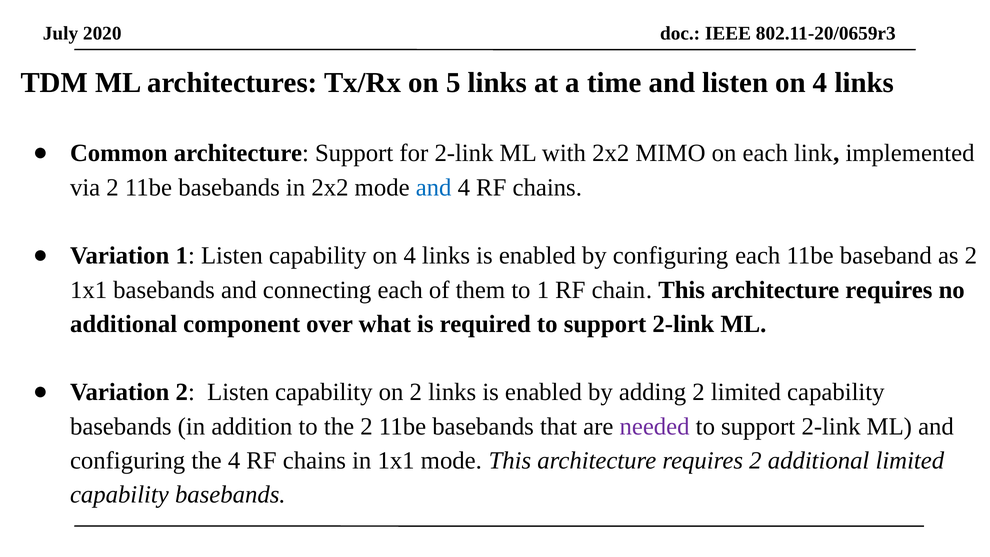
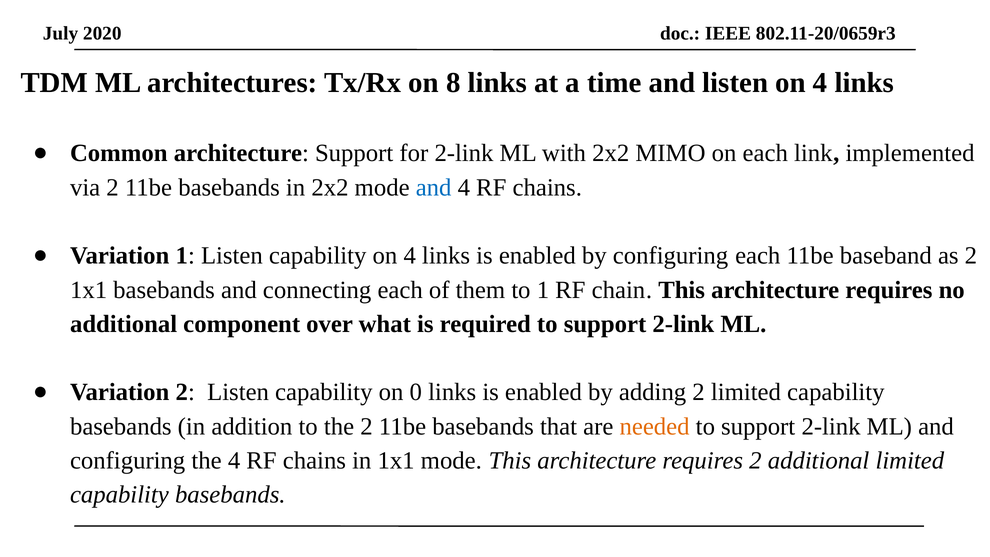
5: 5 -> 8 (453, 83)
on 2: 2 -> 0 (416, 392)
needed colour: purple -> orange (655, 426)
